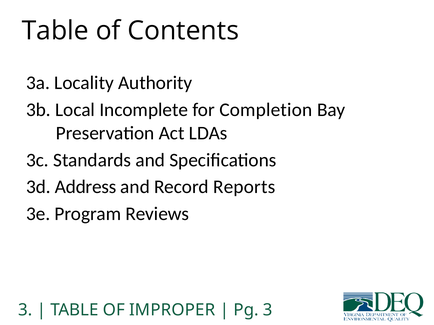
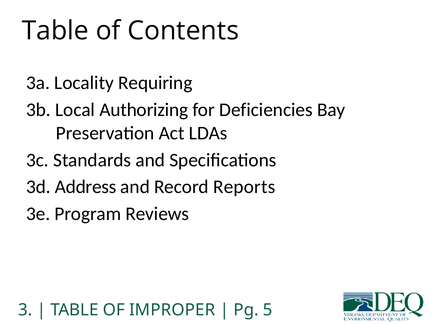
Authority: Authority -> Requiring (155, 83)
Incomplete: Incomplete -> Authorizing (144, 110)
Completion: Completion -> Deficiencies (266, 110)
Pg 3: 3 -> 5 (268, 311)
